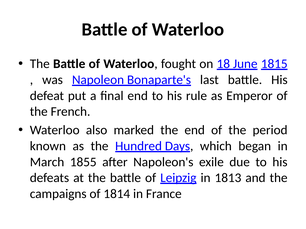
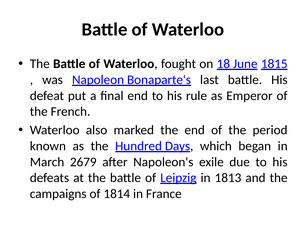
1855: 1855 -> 2679 (83, 162)
